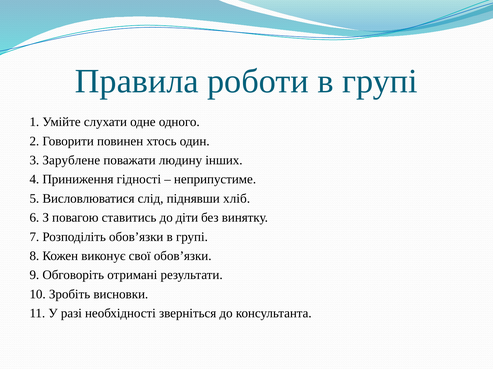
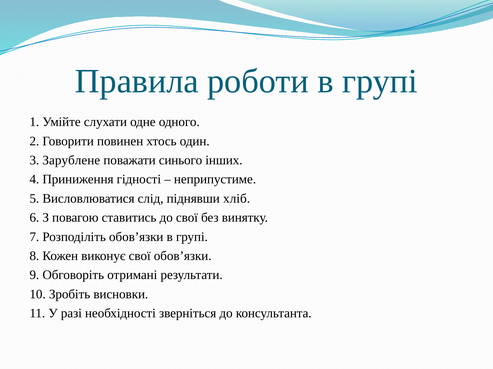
людину: людину -> синього (181, 161)
до діти: діти -> свої (187, 218)
